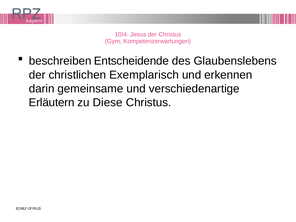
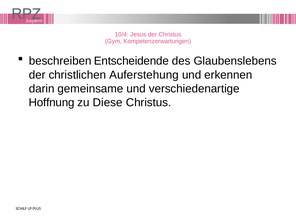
Exemplarisch: Exemplarisch -> Auferstehung (144, 75)
Erläutern: Erläutern -> Hoffnung (52, 102)
